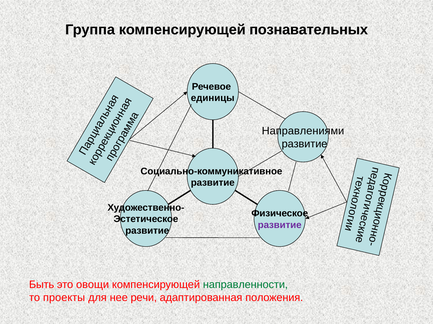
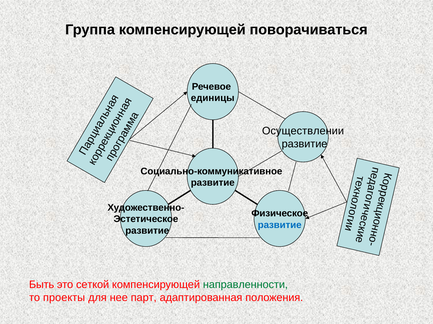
познавательных: познавательных -> поворачиваться (309, 30)
Направлениями: Направлениями -> Осуществлении (303, 131)
развитие colour: purple -> blue (280, 225)
овощи: овощи -> сеткой (93, 285)
речи: речи -> парт (144, 298)
